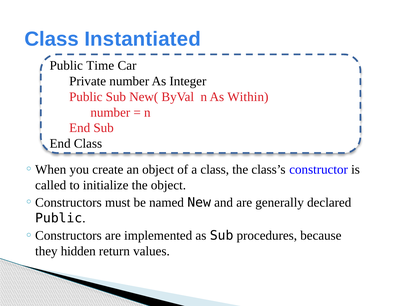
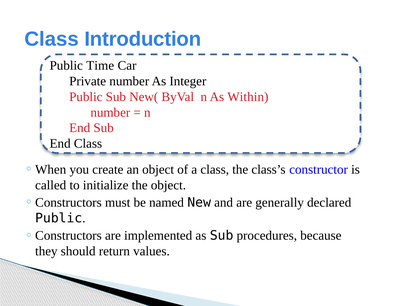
Instantiated: Instantiated -> Introduction (143, 39)
hidden: hidden -> should (78, 251)
